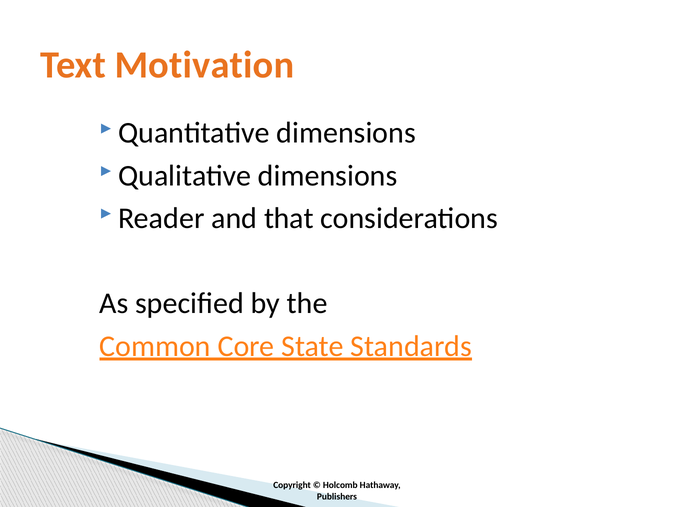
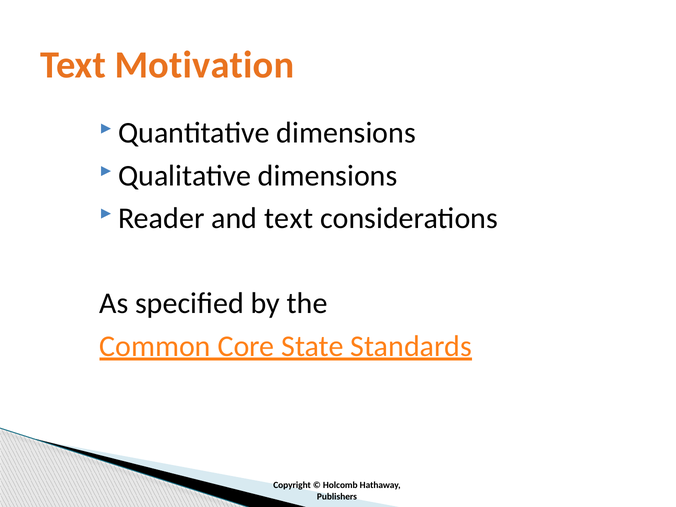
and that: that -> text (289, 218)
